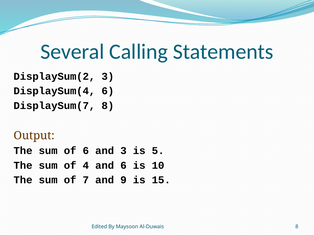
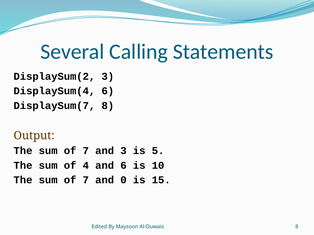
6: 6 -> 7 (86, 151)
9: 9 -> 0 (124, 180)
